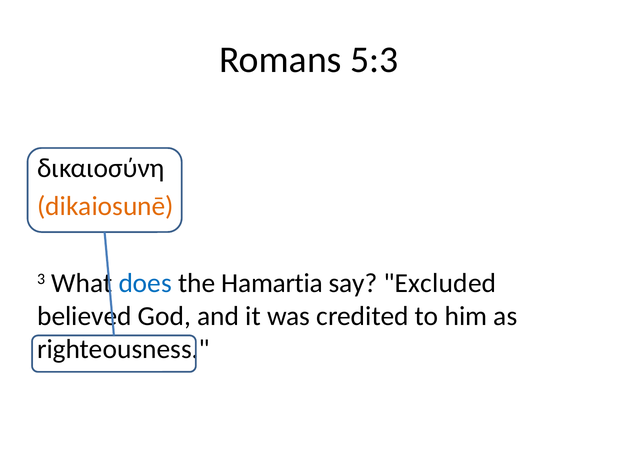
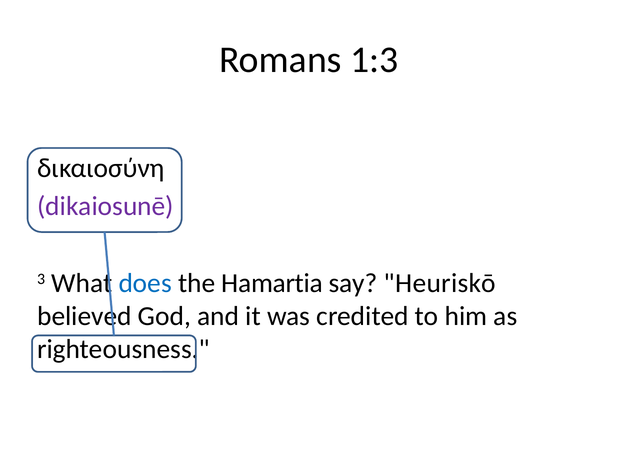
5:3: 5:3 -> 1:3 (374, 60)
dikaiosunē colour: orange -> purple (105, 207)
Excluded: Excluded -> Heuriskō (440, 284)
